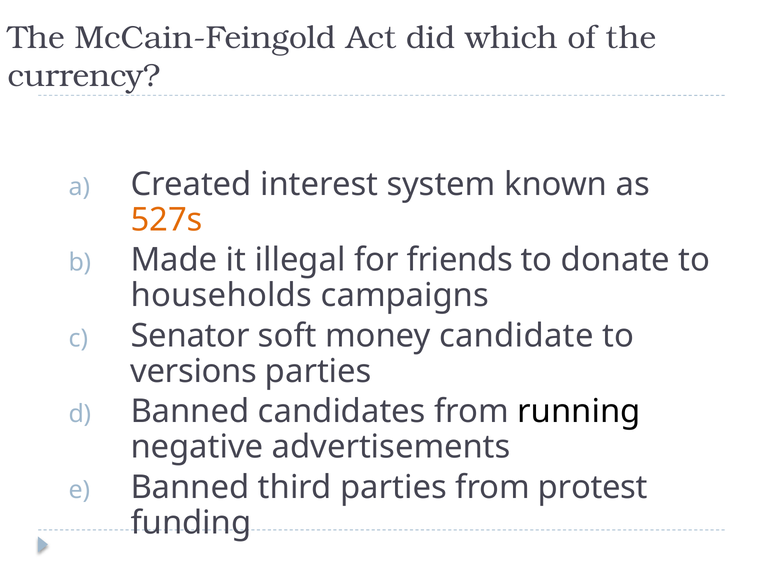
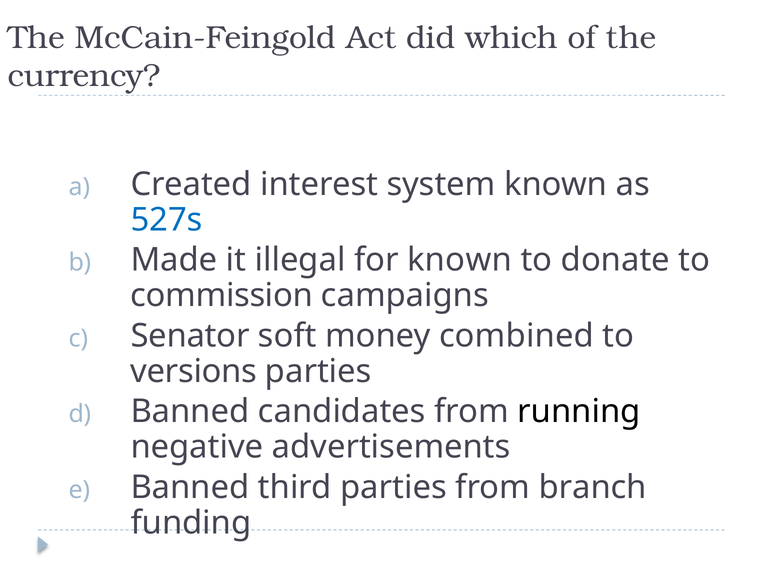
527s colour: orange -> blue (167, 220)
for friends: friends -> known (460, 260)
households: households -> commission (222, 296)
candidate: candidate -> combined (516, 336)
protest: protest -> branch (593, 487)
